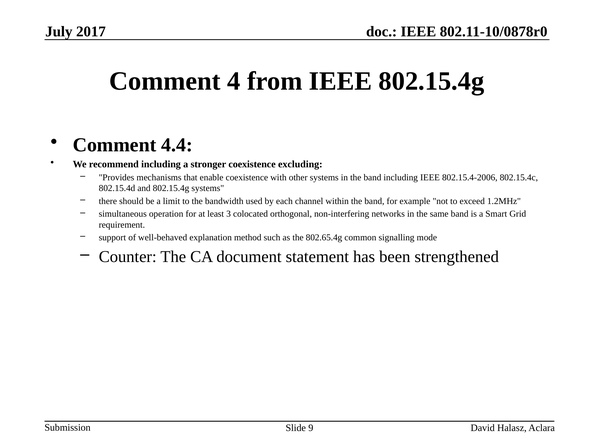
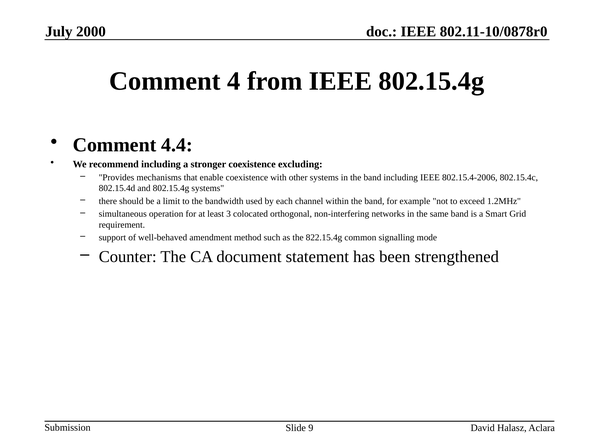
2017: 2017 -> 2000 (91, 32)
explanation: explanation -> amendment (211, 237)
802.65.4g: 802.65.4g -> 822.15.4g (324, 237)
